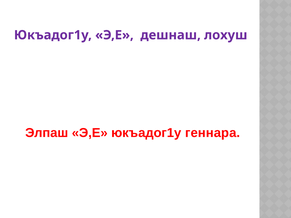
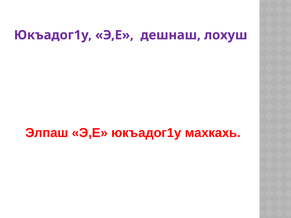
геннара: геннара -> махкахь (213, 133)
